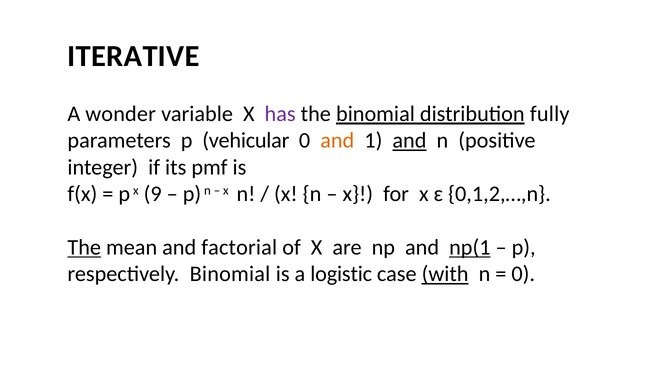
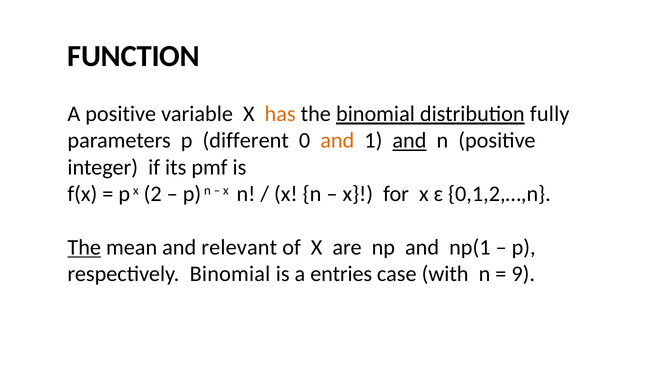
ITERATIVE: ITERATIVE -> FUNCTION (134, 56)
A wonder: wonder -> positive (121, 114)
has colour: purple -> orange (280, 114)
vehicular: vehicular -> different (246, 141)
9: 9 -> 2 (153, 194)
factorial: factorial -> relevant (239, 248)
np(1 underline: present -> none (470, 248)
logistic: logistic -> entries (341, 274)
with underline: present -> none (445, 274)
0: 0 -> 9 (523, 274)
